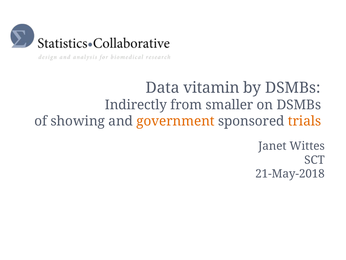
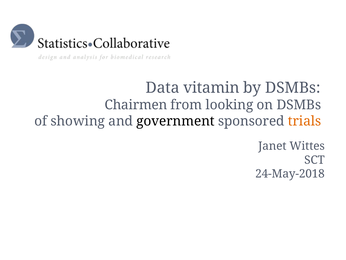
Indirectly: Indirectly -> Chairmen (136, 105)
smaller: smaller -> looking (229, 105)
government colour: orange -> black (176, 121)
21-May-2018: 21-May-2018 -> 24-May-2018 (290, 173)
